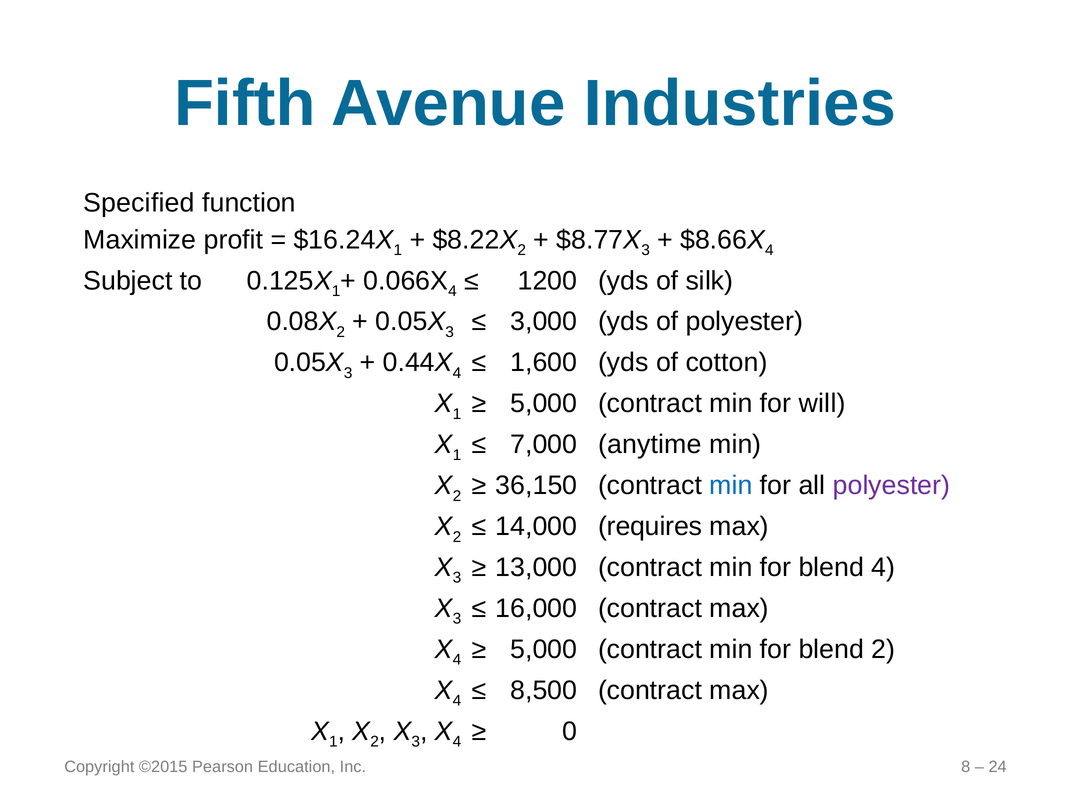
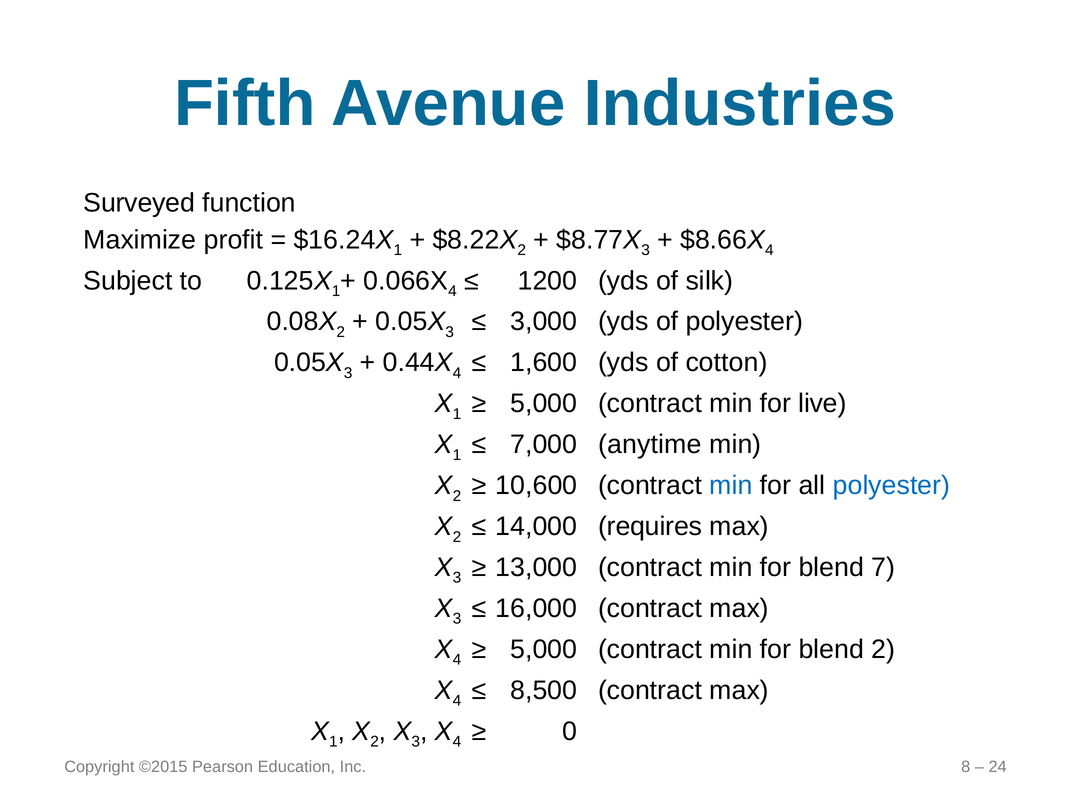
Specified: Specified -> Surveyed (139, 203)
will: will -> live (822, 404)
36,150: 36,150 -> 10,600 (536, 486)
polyester colour: purple -> blue (891, 486)
blend 4: 4 -> 7 (883, 568)
